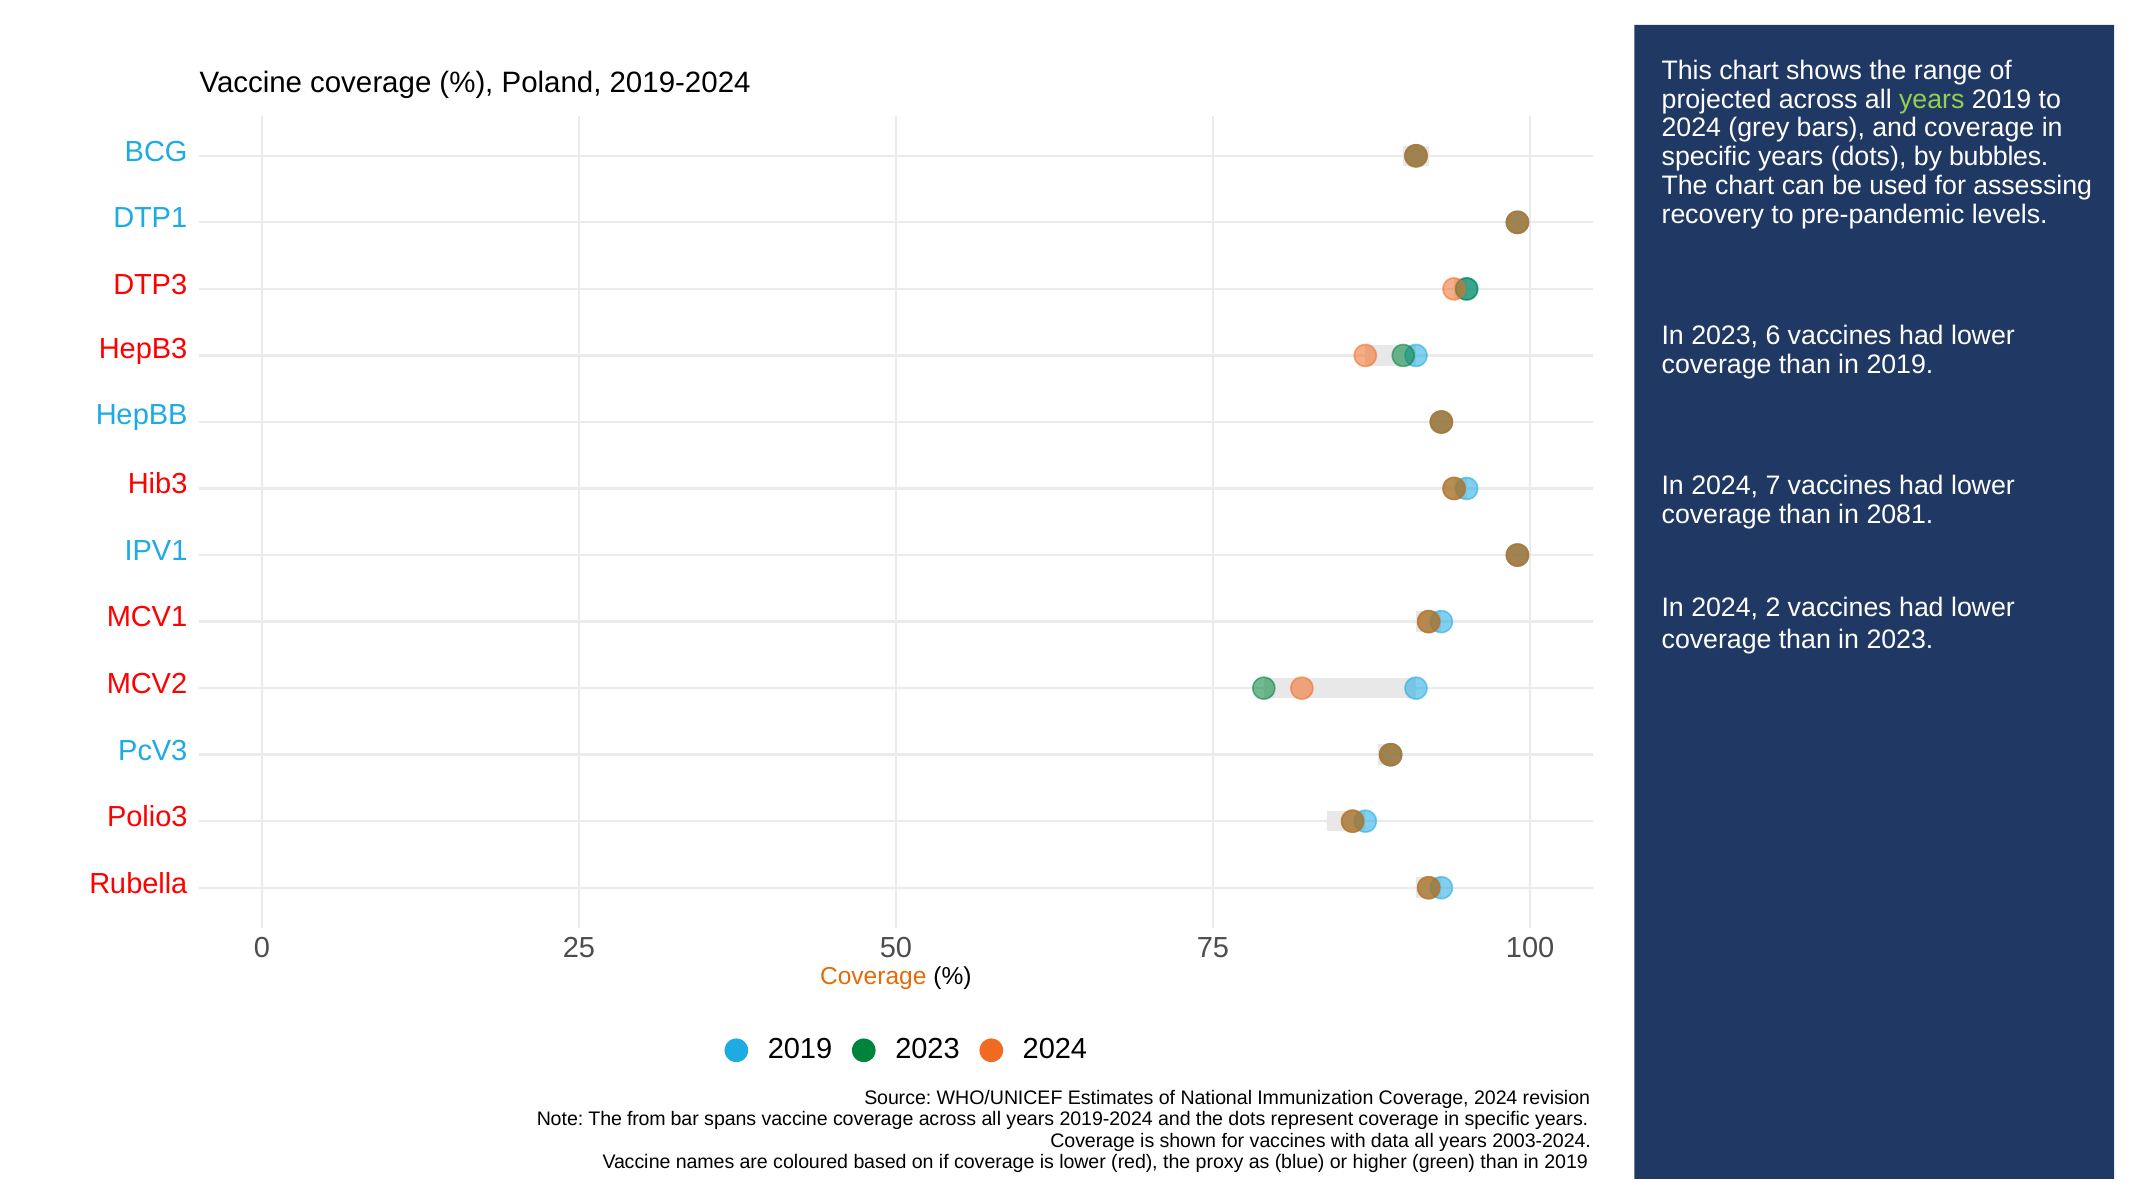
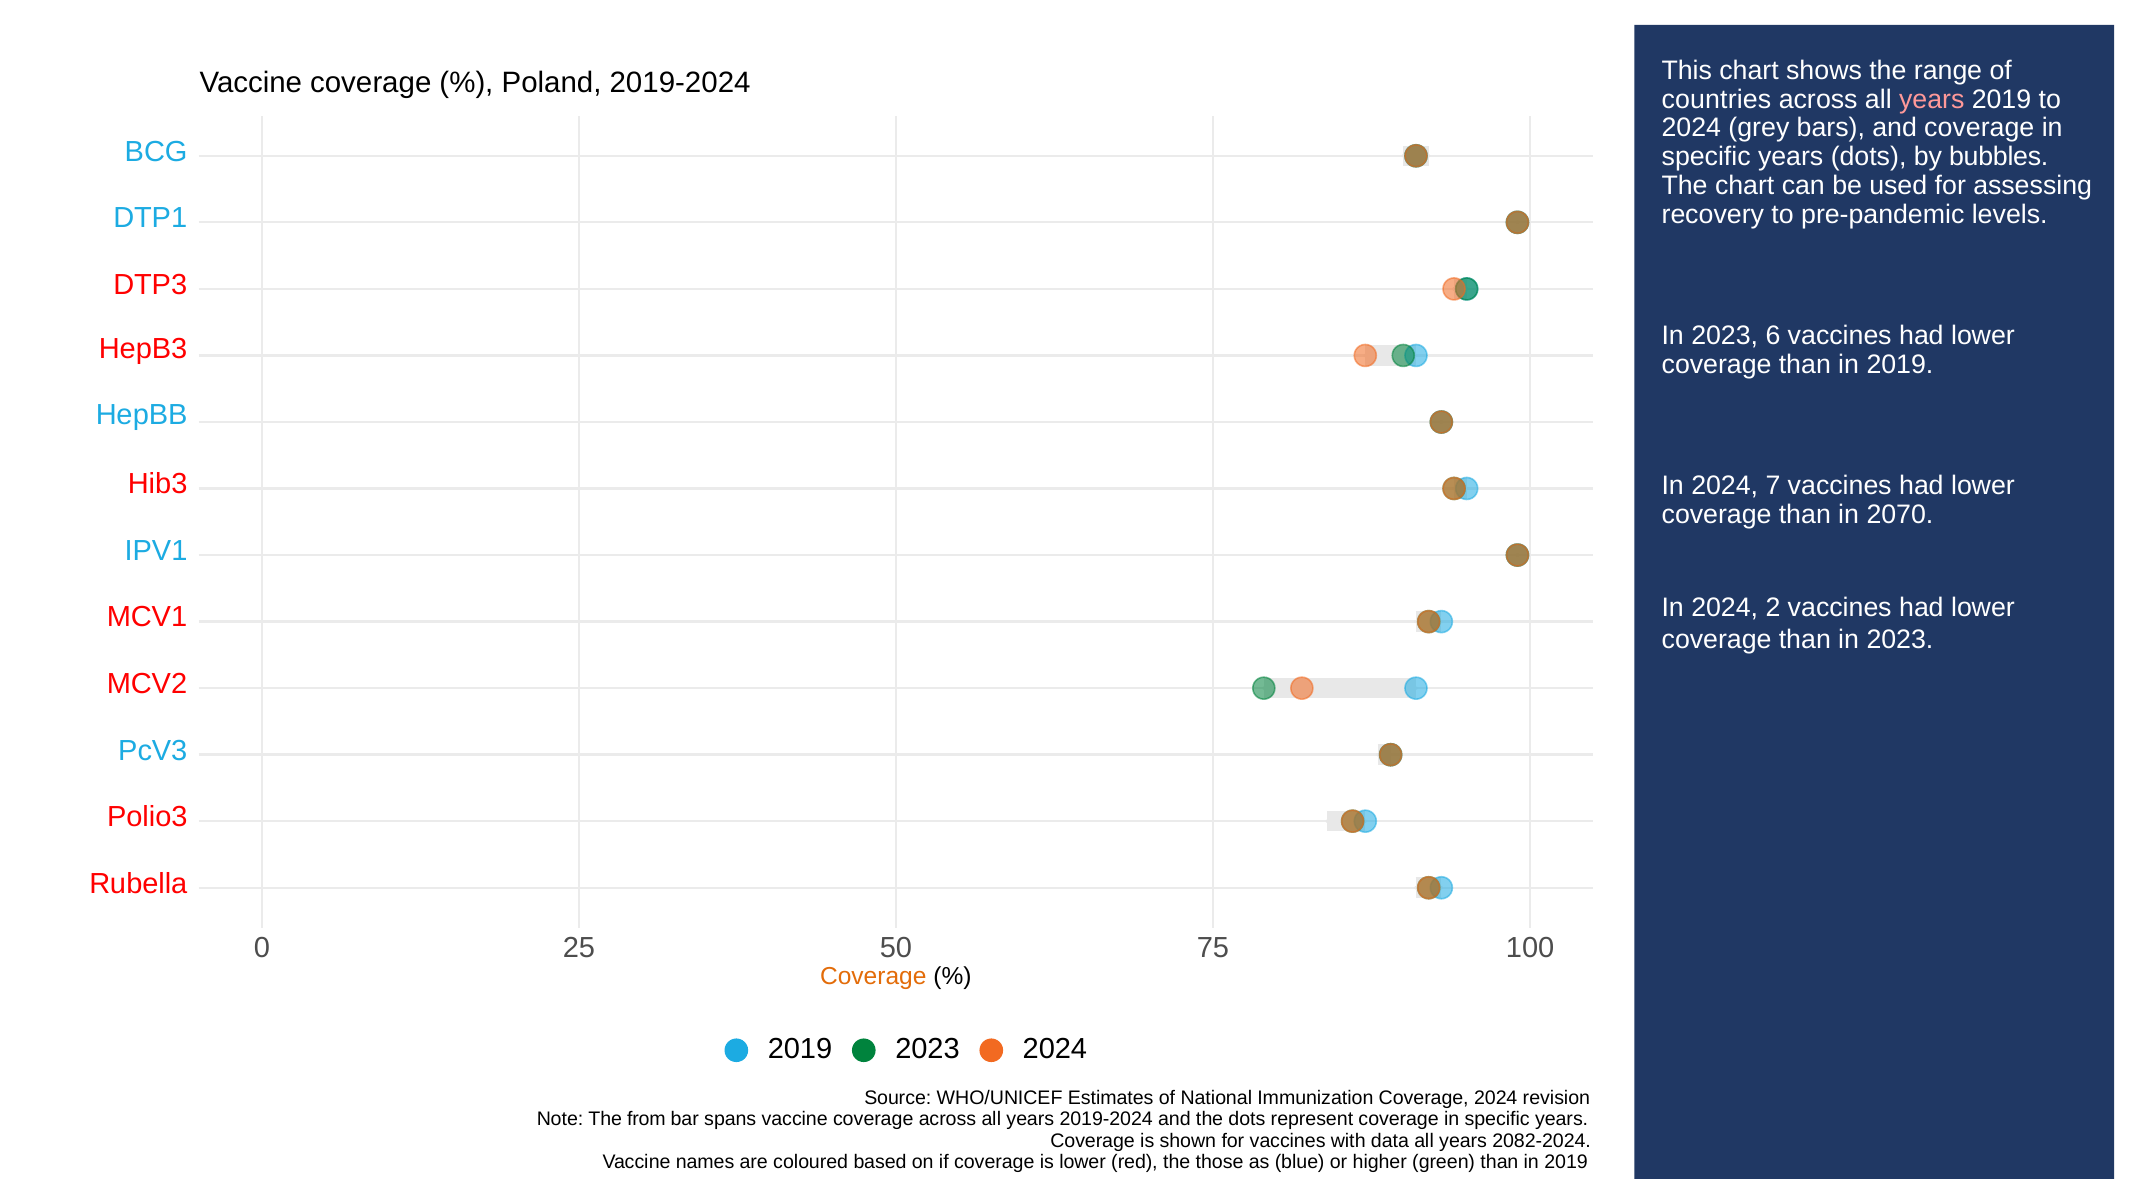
projected: projected -> countries (1716, 99)
years colour: light green -> pink (1932, 99)
2081: 2081 -> 2070 (1900, 515)
2003-2024: 2003-2024 -> 2082-2024 (1542, 1141)
proxy: proxy -> those (1220, 1162)
